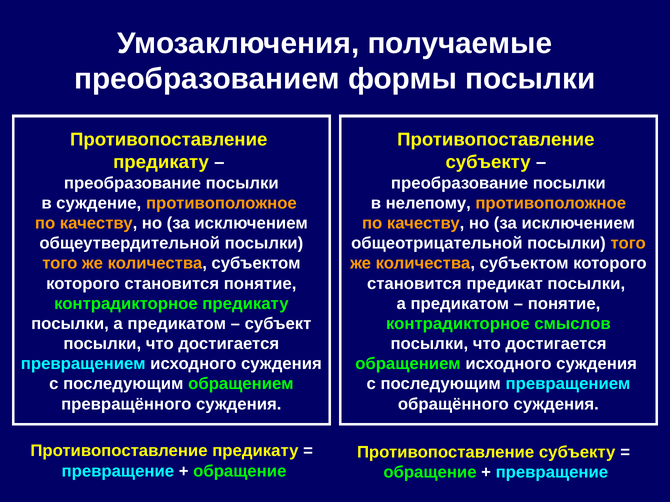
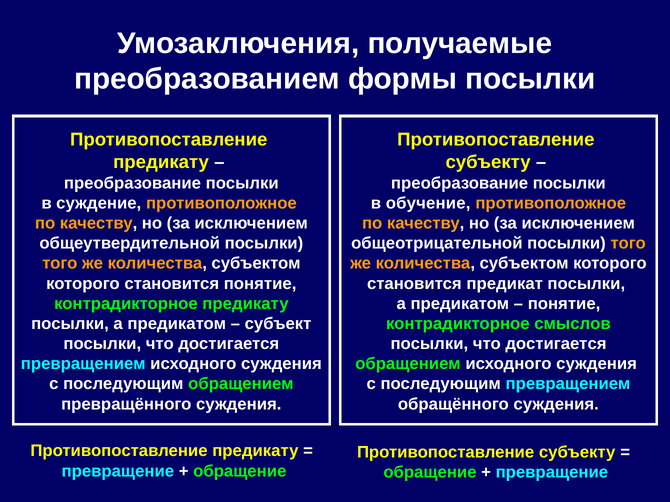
нелепому: нелепому -> обучение (428, 203)
